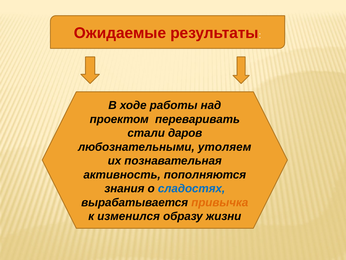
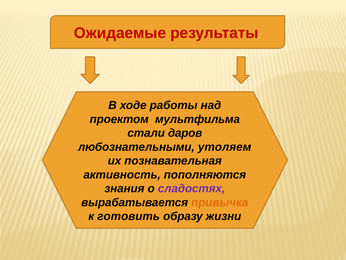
переваривать: переваривать -> мультфильма (198, 119)
сладостях colour: blue -> purple (192, 188)
изменился: изменился -> готовить (129, 216)
